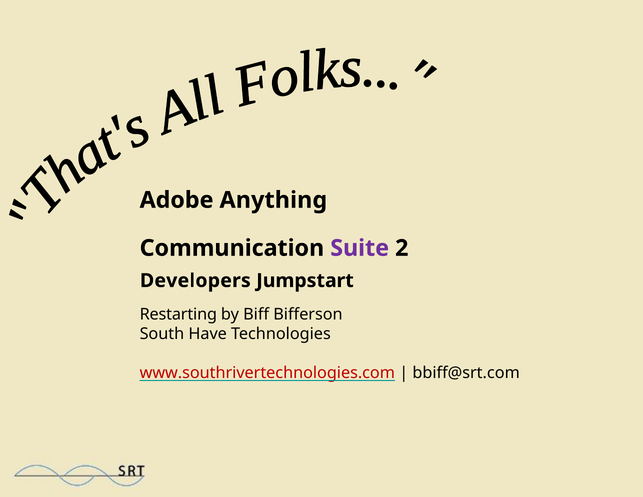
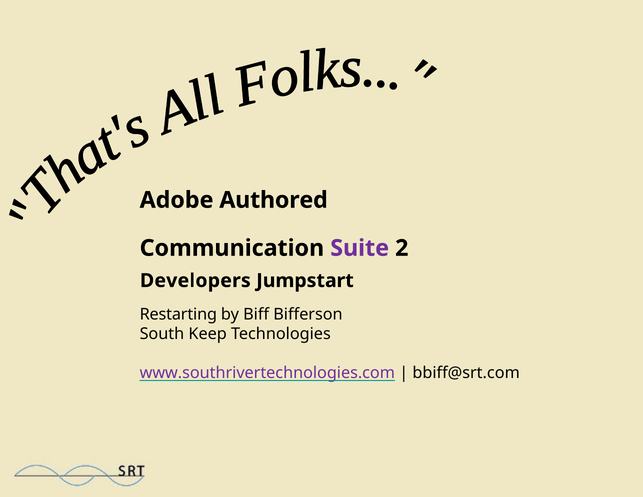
Anything: Anything -> Authored (274, 200)
Have: Have -> Keep (208, 334)
www.southrivertechnologies.com colour: red -> purple (267, 373)
